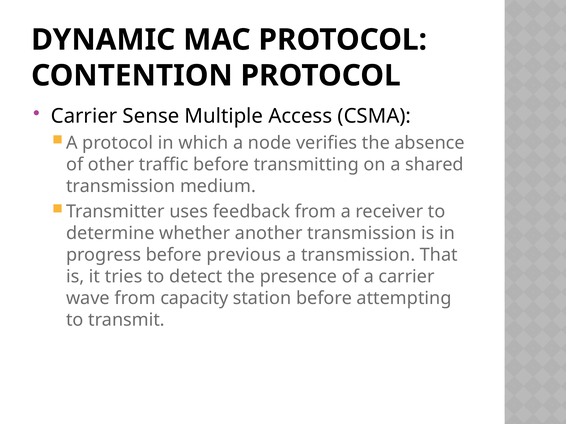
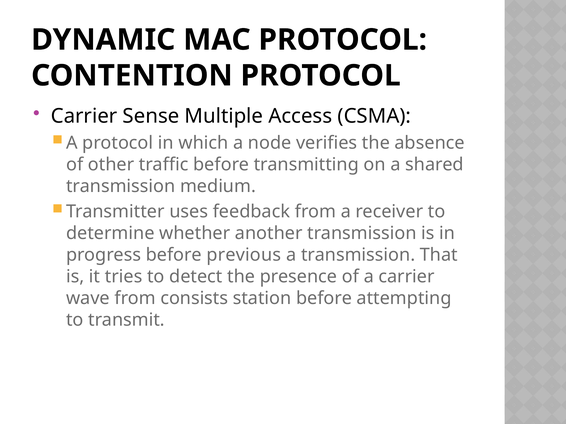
capacity: capacity -> consists (194, 299)
